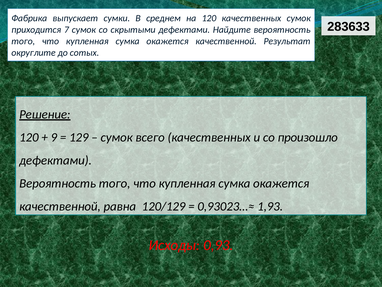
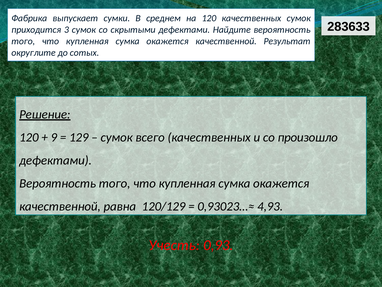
7: 7 -> 3 (66, 30)
1,93: 1,93 -> 4,93 (270, 206)
Исходы: Исходы -> Учесть (174, 245)
